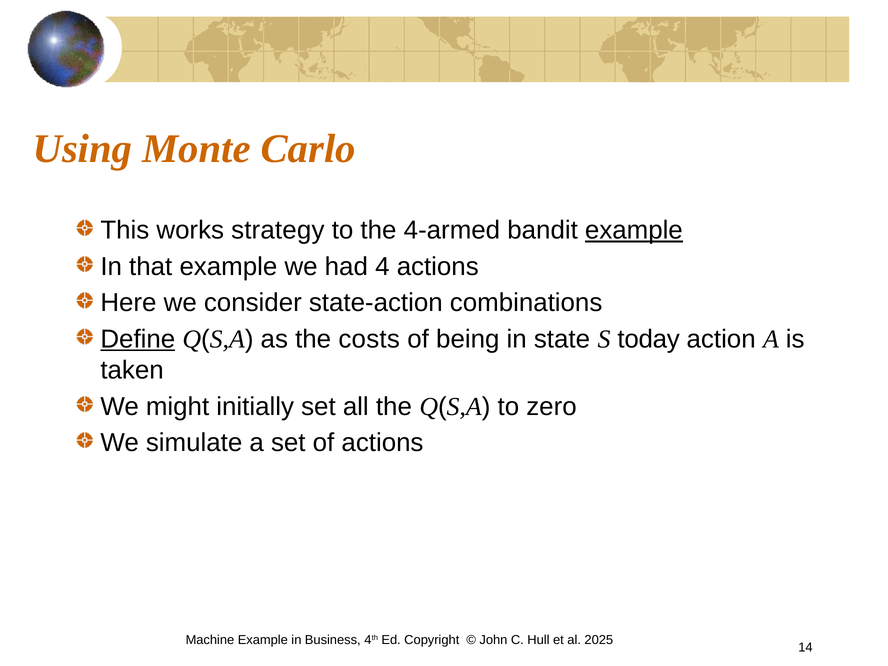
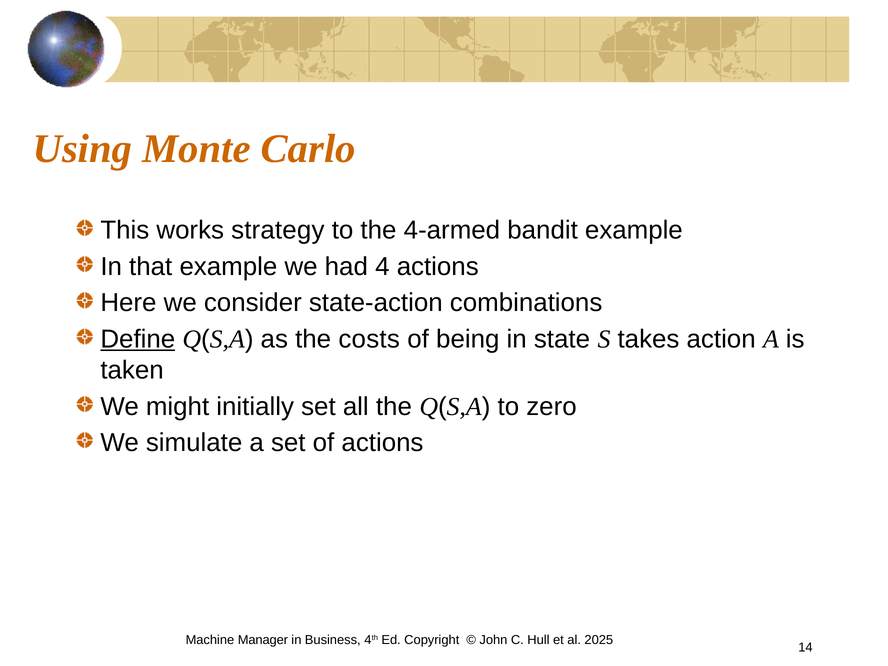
example underline: present -> none (634, 230)
today: today -> takes (648, 339)
Machine Example: Example -> Manager (263, 640)
